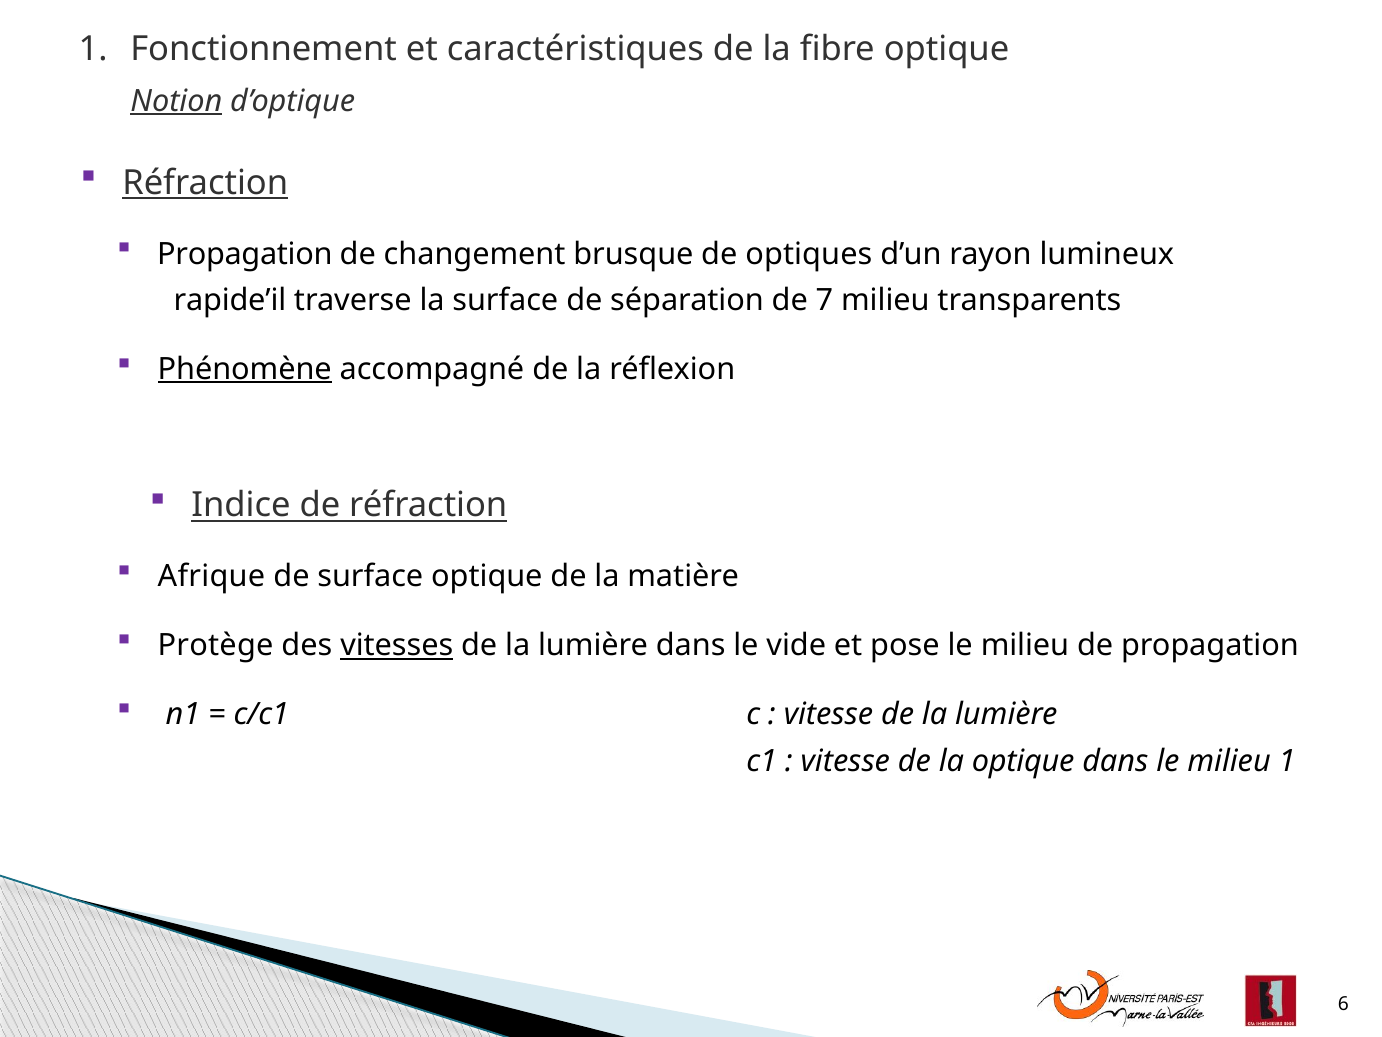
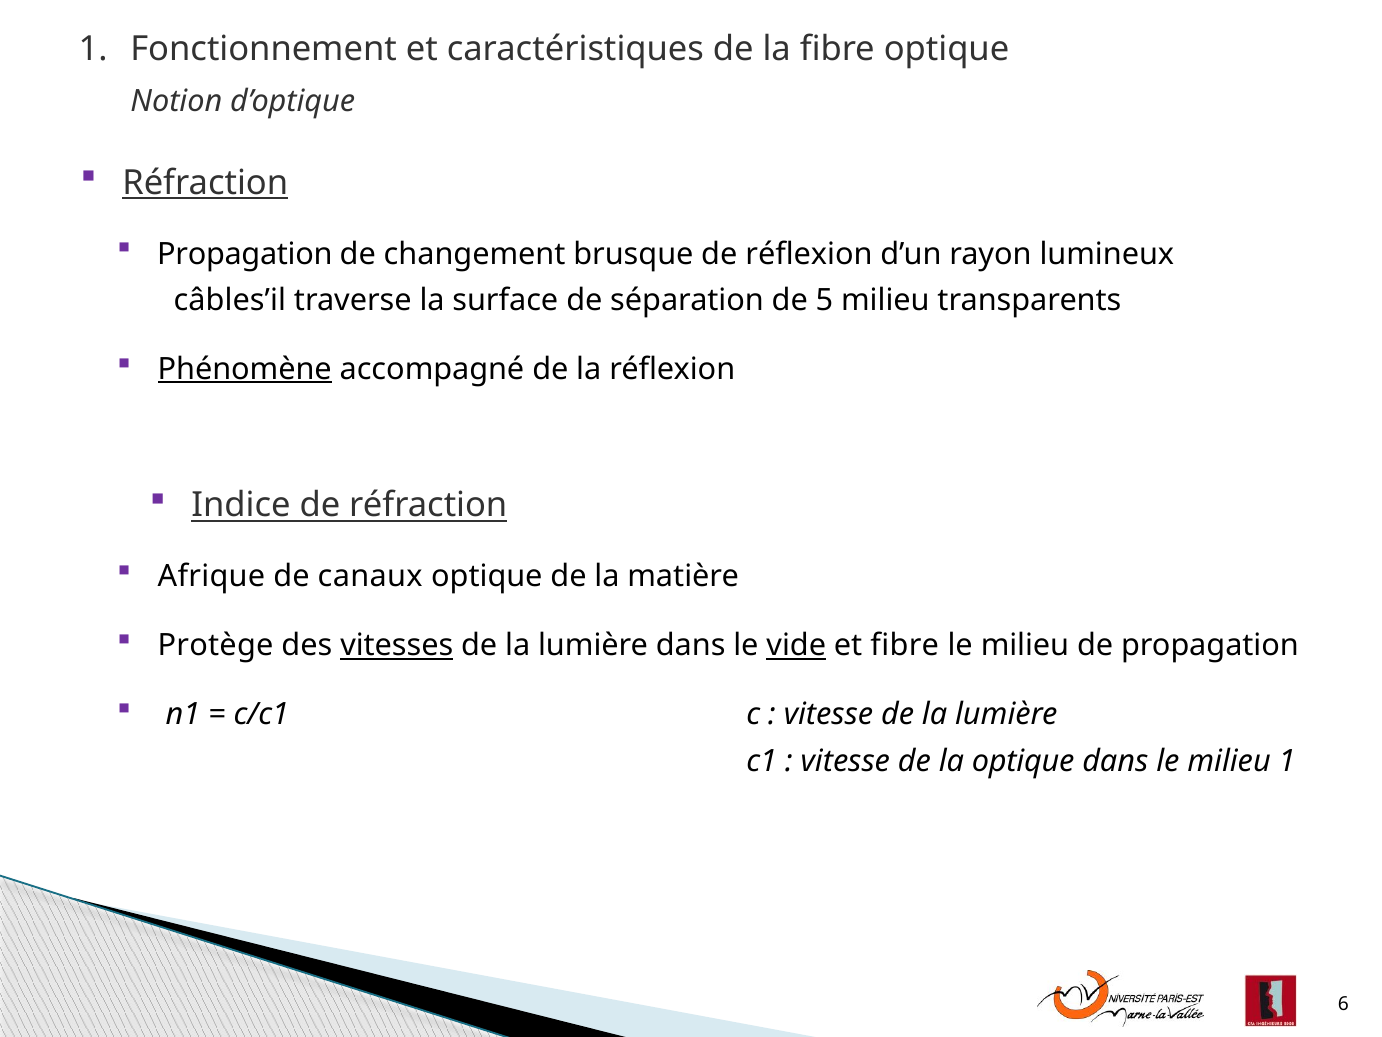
Notion underline: present -> none (176, 101)
de optiques: optiques -> réflexion (809, 254)
rapide’il: rapide’il -> câbles’il (230, 300)
7: 7 -> 5 (824, 300)
de surface: surface -> canaux (370, 576)
vide underline: none -> present (796, 645)
et pose: pose -> fibre (905, 645)
